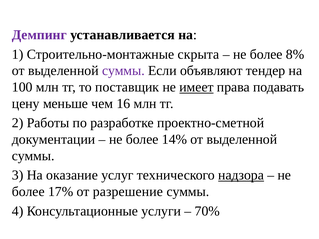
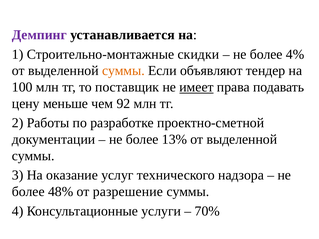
скрыта: скрыта -> скидки (198, 54)
8%: 8% -> 4% (295, 54)
суммы colour: purple -> orange (123, 71)
16: 16 -> 92 (123, 104)
14%: 14% -> 13% (175, 140)
надзора underline: present -> none (241, 175)
17%: 17% -> 48% (61, 192)
